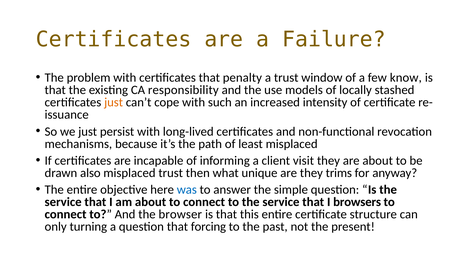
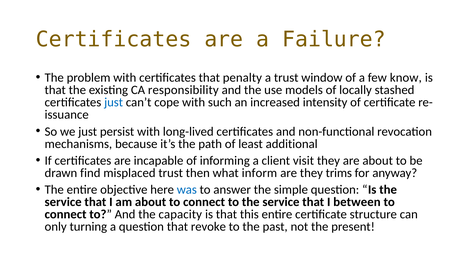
just colour: orange -> blue (114, 103)
least misplaced: misplaced -> additional (292, 144)
also: also -> find (90, 173)
unique: unique -> inform (259, 173)
browsers: browsers -> between (357, 202)
browser: browser -> capacity (180, 215)
forcing: forcing -> revoke (208, 227)
